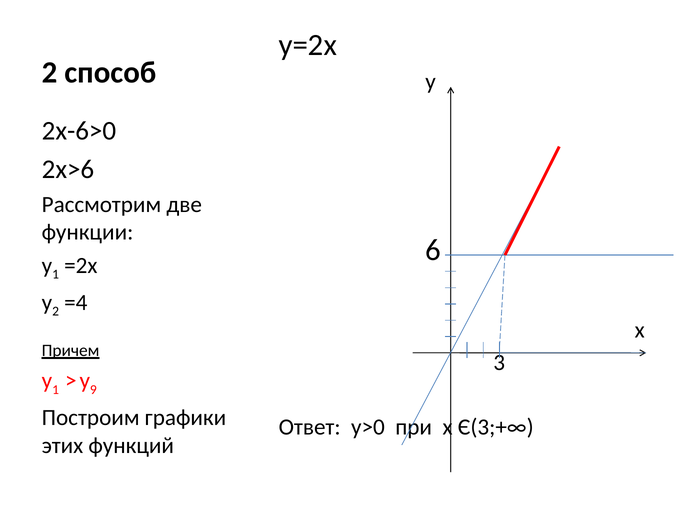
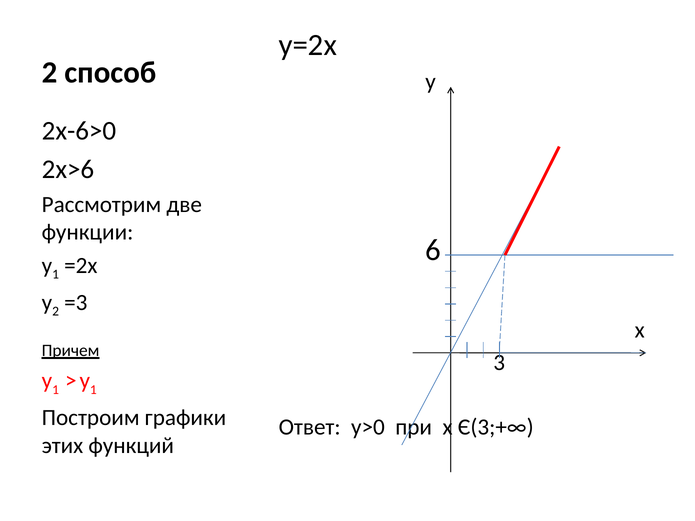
=4: =4 -> =3 (76, 303)
9: 9 -> 1 (93, 390)
